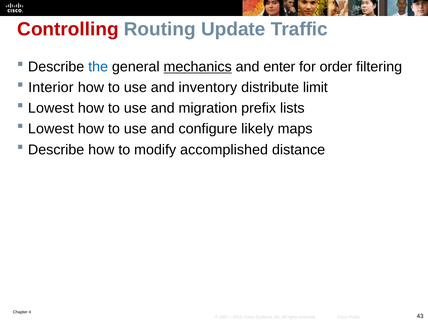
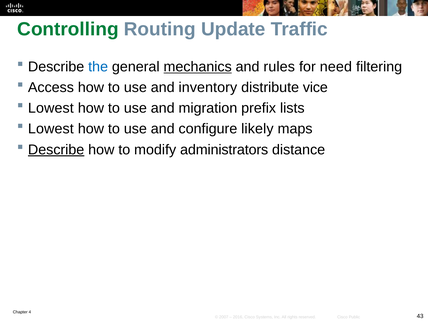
Controlling colour: red -> green (68, 29)
enter: enter -> rules (279, 67)
order: order -> need (336, 67)
Interior: Interior -> Access (51, 88)
limit: limit -> vice (315, 88)
Describe underline: none -> present (56, 150)
accomplished: accomplished -> administrators (224, 150)
